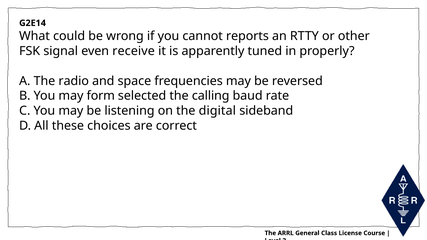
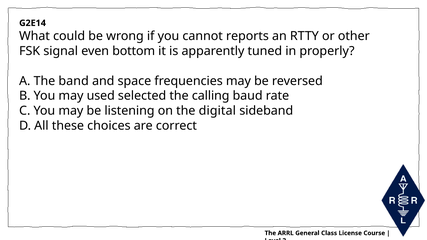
receive: receive -> bottom (134, 51)
radio: radio -> band (74, 81)
form: form -> used (101, 96)
